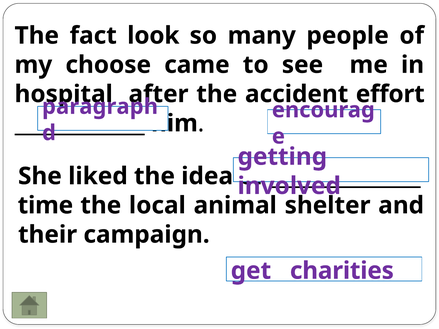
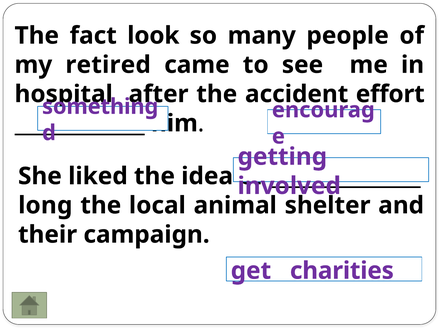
choose: choose -> retired (108, 65)
paragraph: paragraph -> something (100, 107)
time: time -> long (45, 206)
